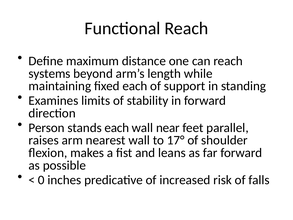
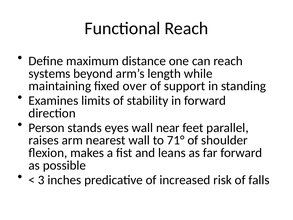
fixed each: each -> over (135, 86)
stands each: each -> eyes (117, 128)
17°: 17° -> 71° (176, 140)
0: 0 -> 3 (41, 180)
